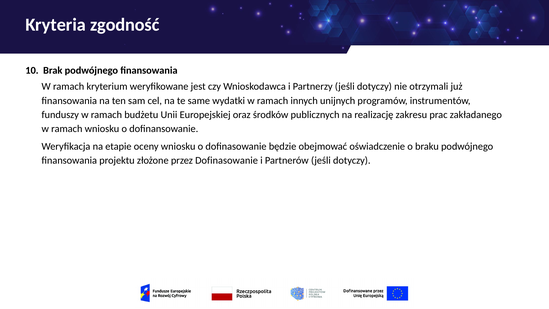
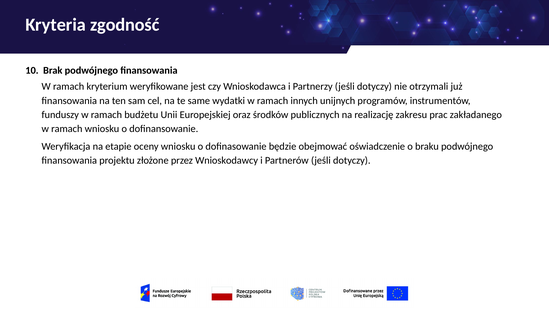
przez Dofinasowanie: Dofinasowanie -> Wnioskodawcy (227, 160)
